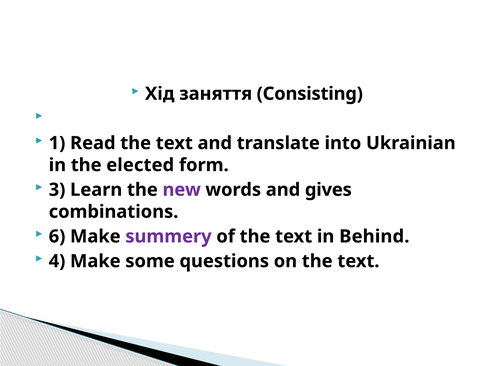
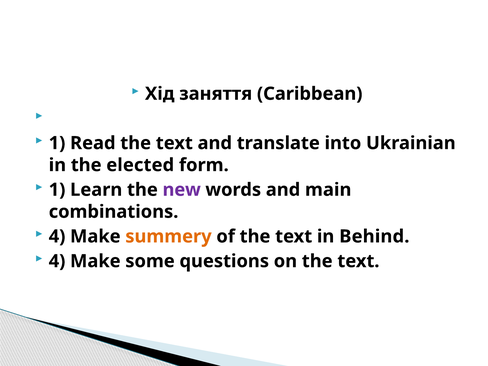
Consisting: Consisting -> Caribbean (310, 94)
3: 3 -> 1 (57, 190)
gives: gives -> main (328, 190)
6: 6 -> 4 (57, 236)
summery colour: purple -> orange (168, 236)
